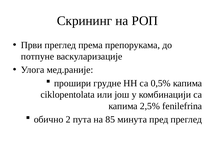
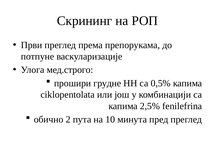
мед.раније: мед.раније -> мед.строго (70, 70)
85: 85 -> 10 (110, 120)
